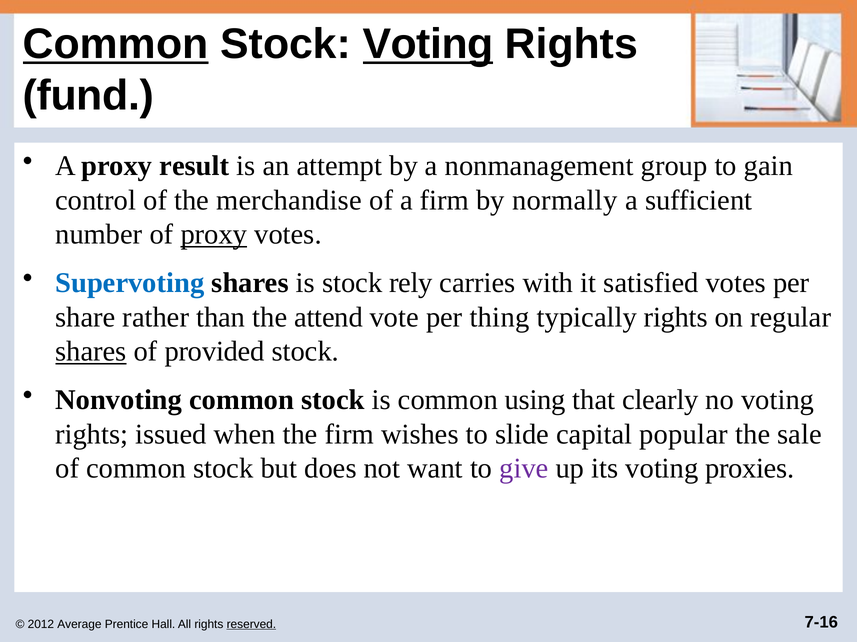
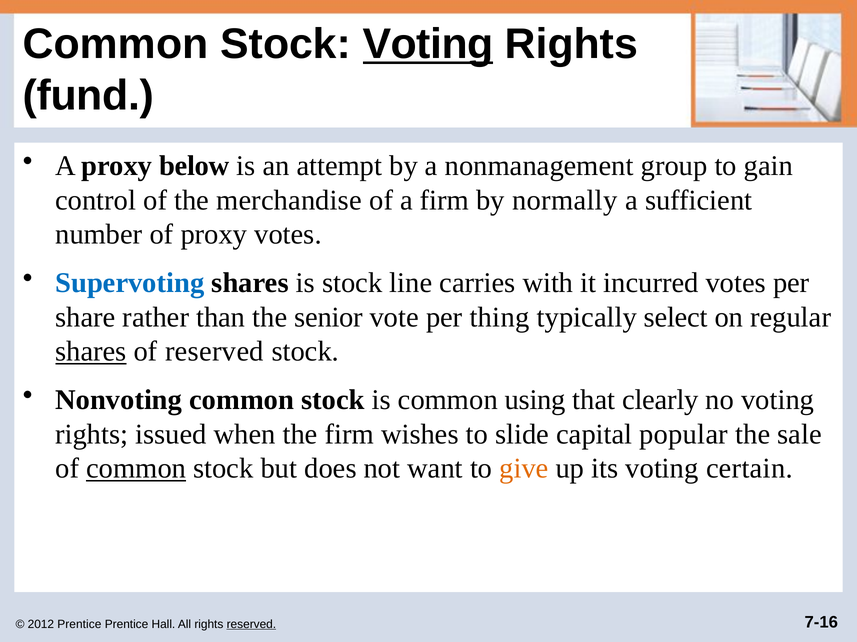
Common underline: present -> none (116, 44)
result: result -> below (194, 166)
proxy underline: present -> none (214, 235)
rely: rely -> line (411, 283)
satisfied: satisfied -> incurred (651, 283)
attend: attend -> senior (329, 318)
typically rights: rights -> select (676, 318)
of provided: provided -> reserved (214, 352)
common underline: none -> present (136, 469)
give colour: purple -> orange (524, 469)
proxies: proxies -> certain (749, 469)
2012 Average: Average -> Prentice (79, 625)
